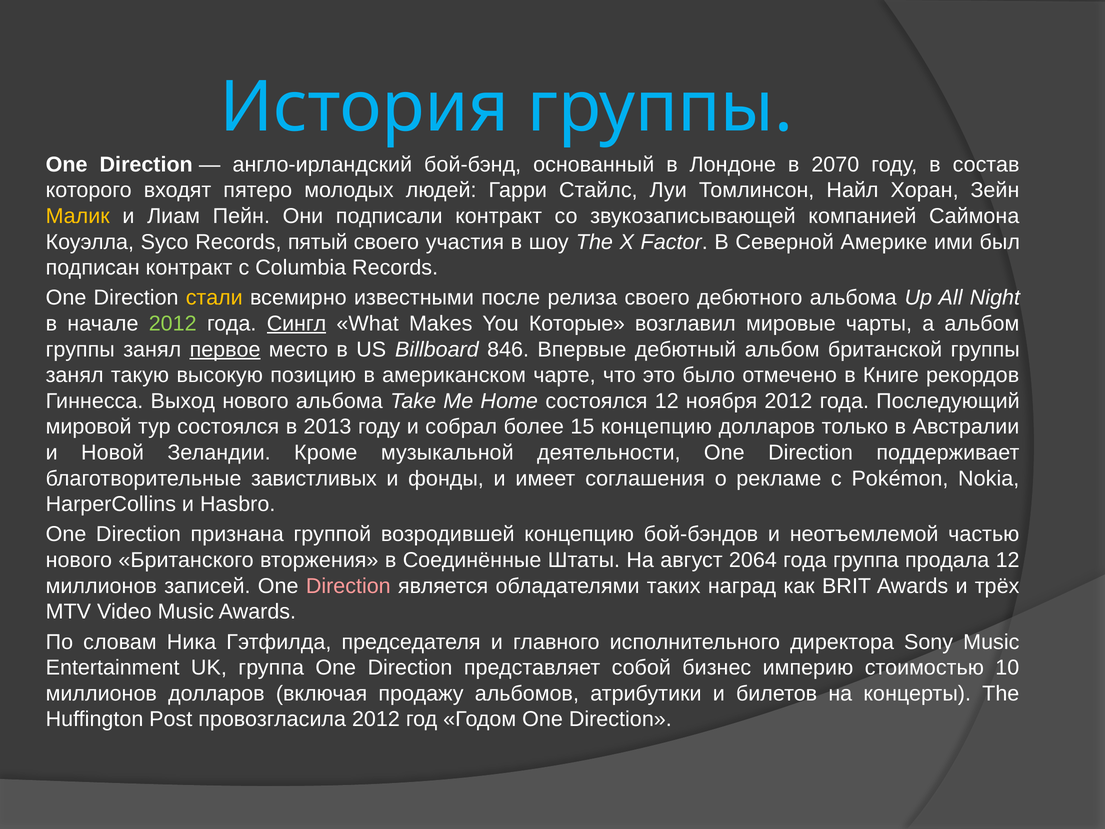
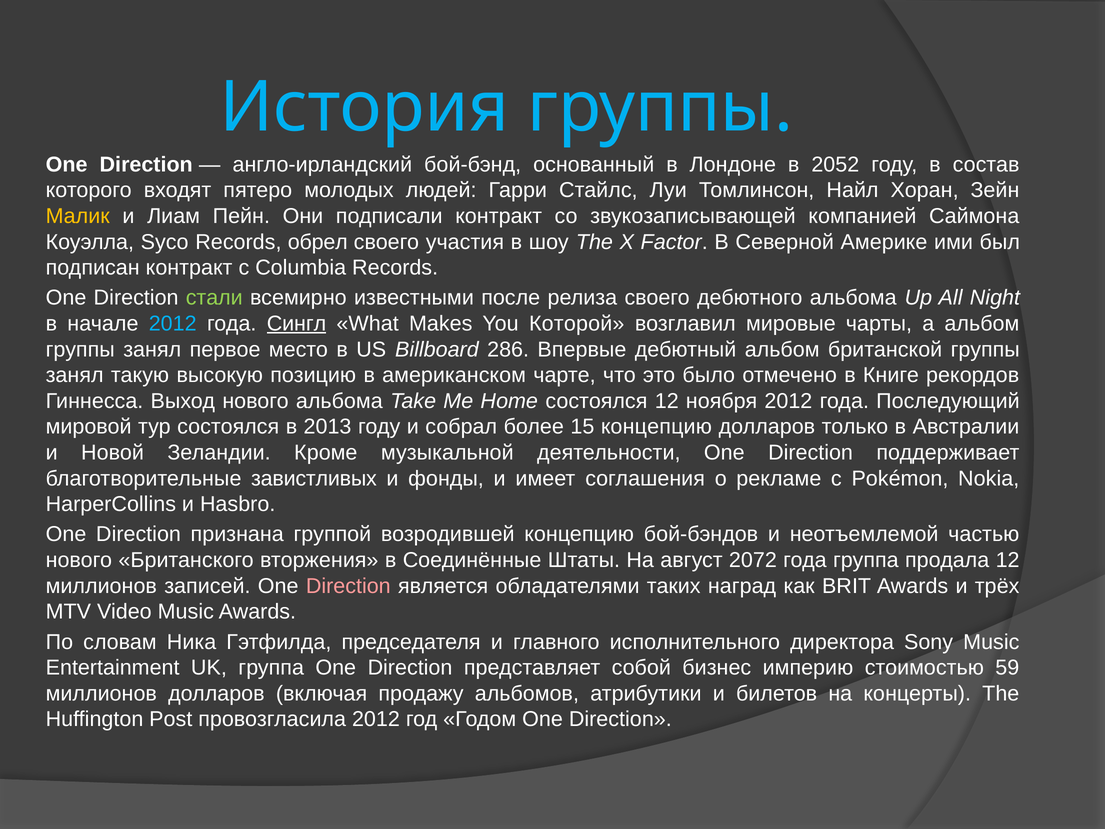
2070: 2070 -> 2052 (835, 164)
пятый: пятый -> обрел (318, 242)
стали colour: yellow -> light green (214, 298)
2012 colour: light green -> light blue (173, 324)
Которые: Которые -> Которой (577, 324)
первое underline: present -> none (225, 349)
846: 846 -> 286 (508, 349)
2064: 2064 -> 2072 (753, 560)
10: 10 -> 59 (1007, 668)
